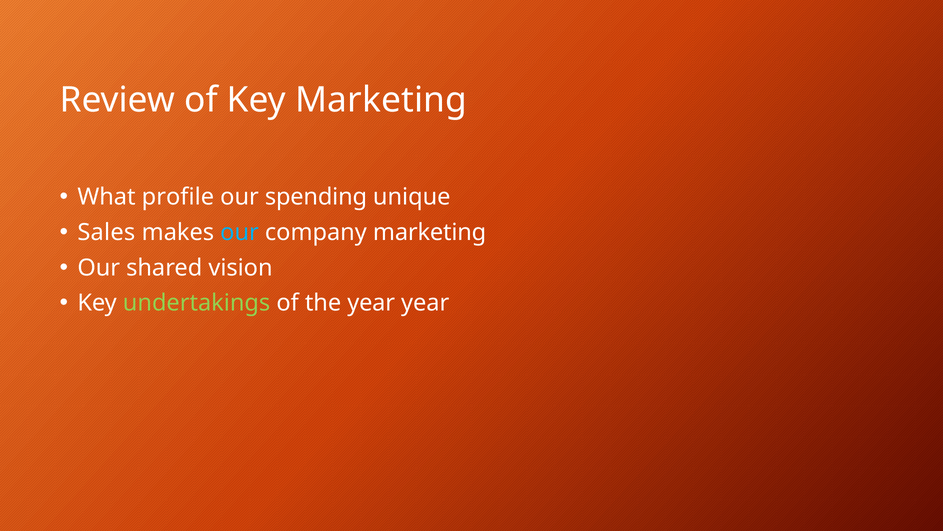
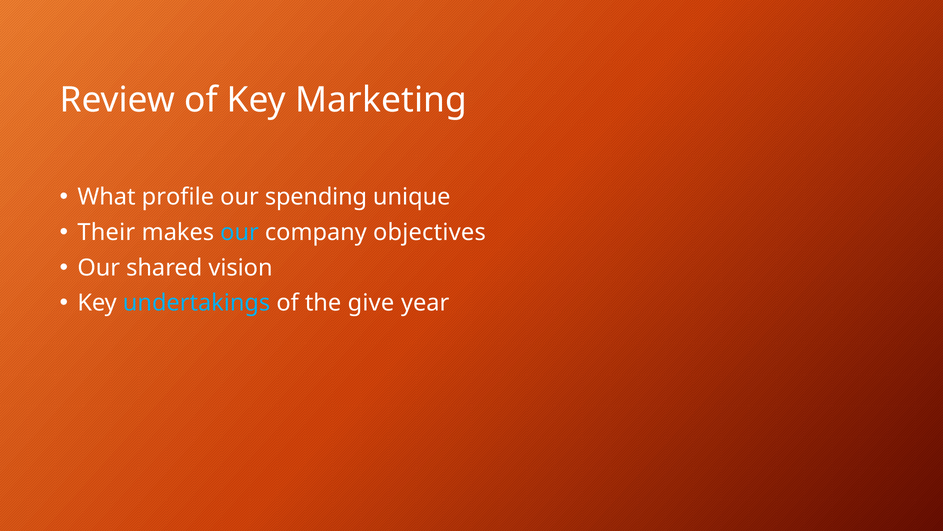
Sales: Sales -> Their (106, 232)
company marketing: marketing -> objectives (429, 232)
undertakings colour: light green -> light blue (197, 303)
the year: year -> give (371, 303)
